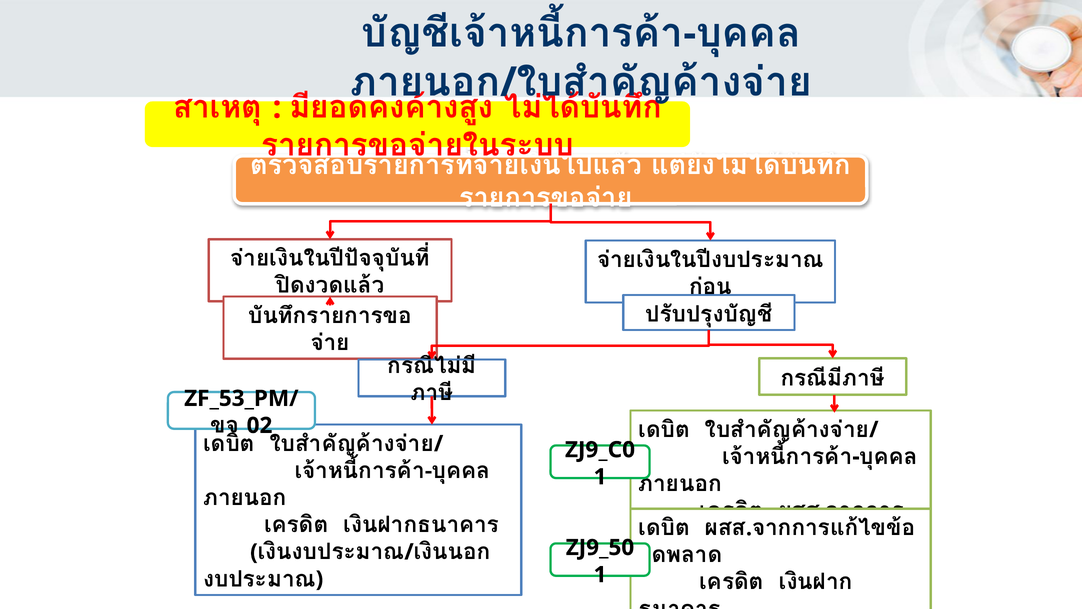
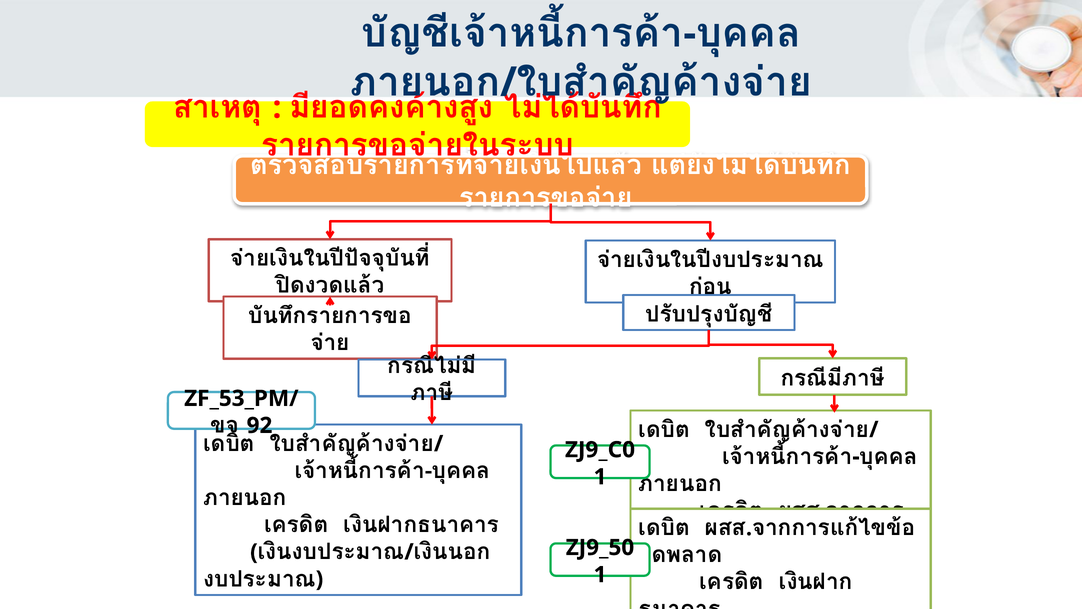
02: 02 -> 92 (260, 425)
